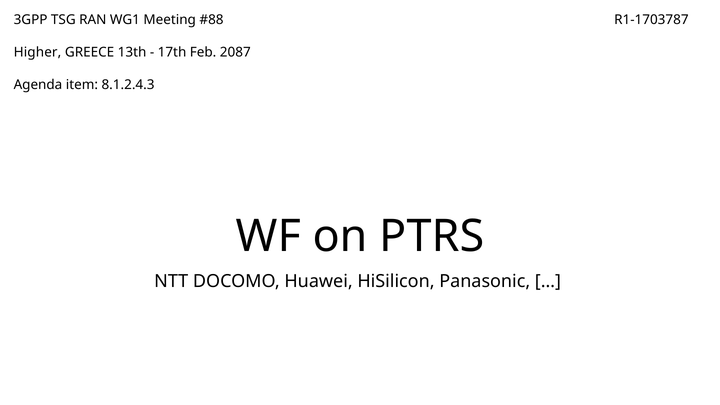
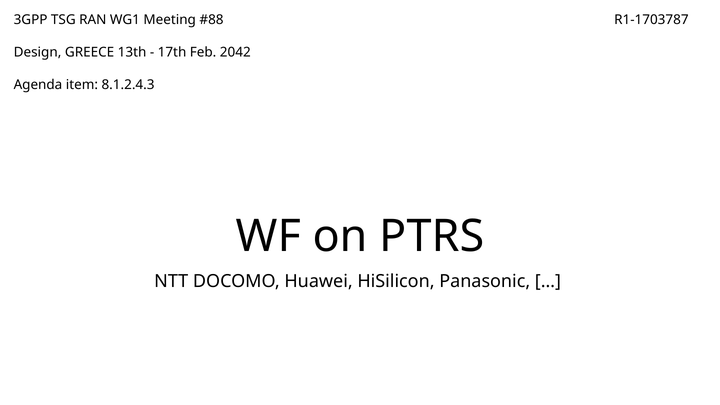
Higher: Higher -> Design (38, 52)
2087: 2087 -> 2042 (235, 52)
